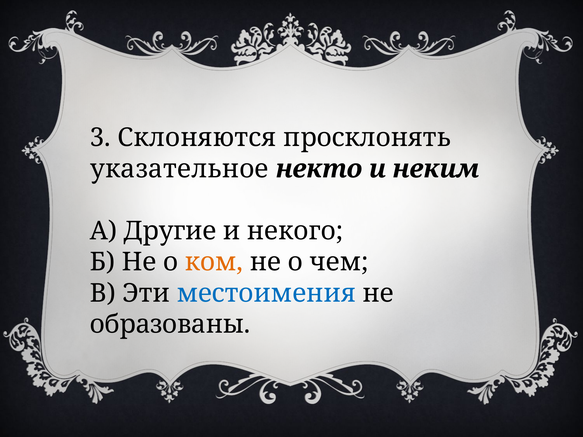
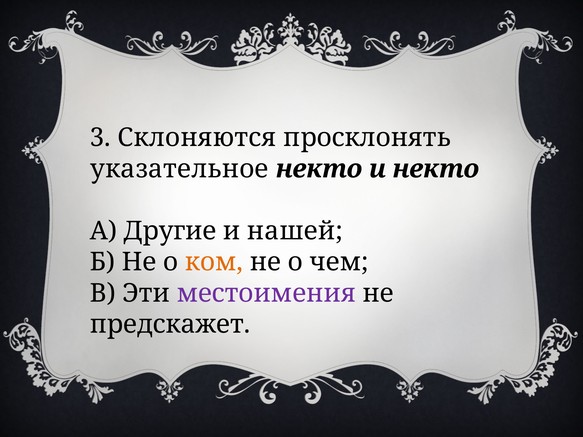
и неким: неким -> некто (436, 169)
некого: некого -> нашей (295, 231)
местоимения colour: blue -> purple (266, 293)
образованы: образованы -> предскажет (170, 324)
